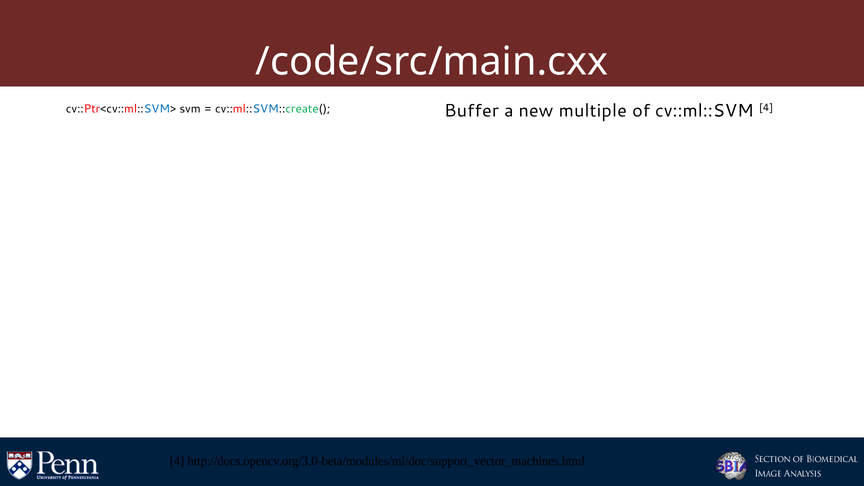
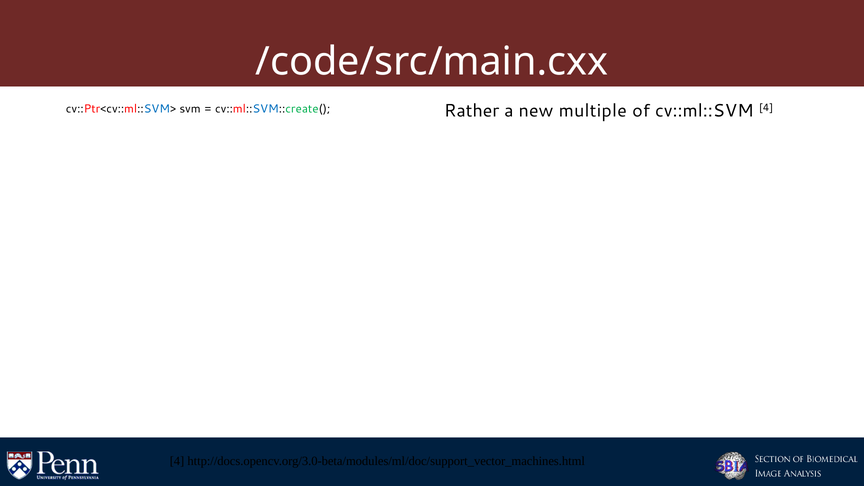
Buffer: Buffer -> Rather (472, 111)
